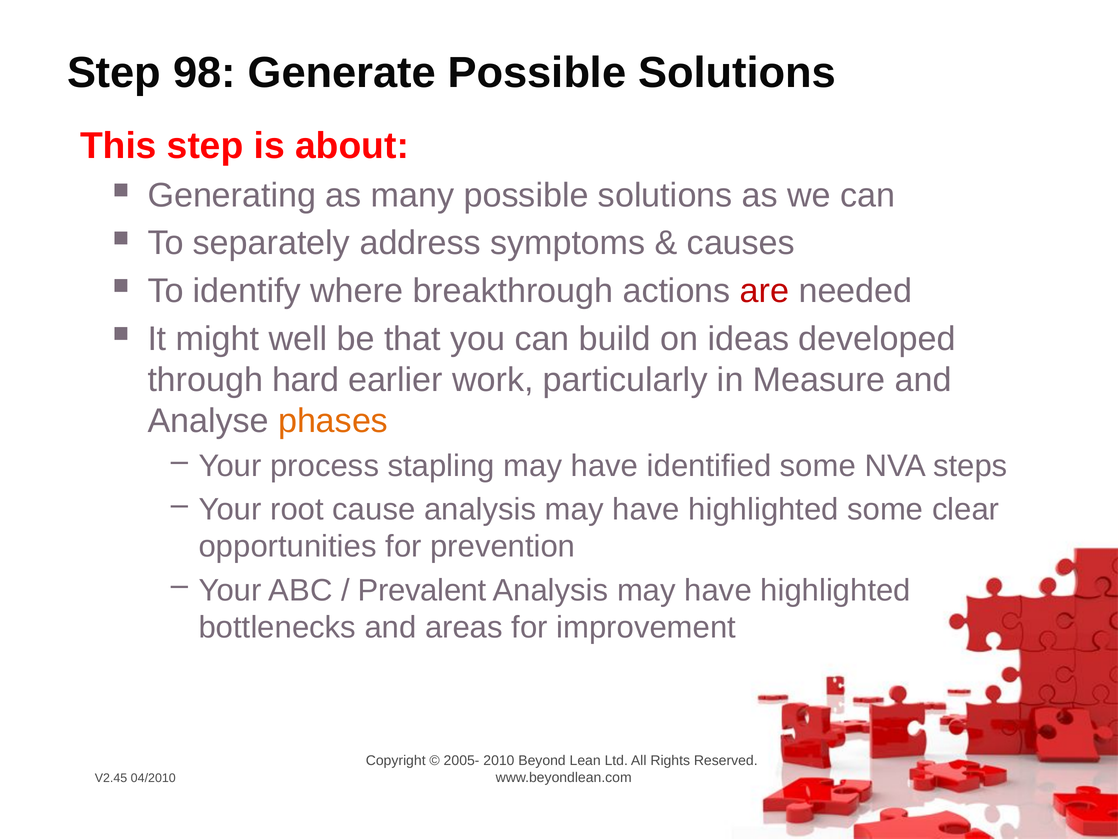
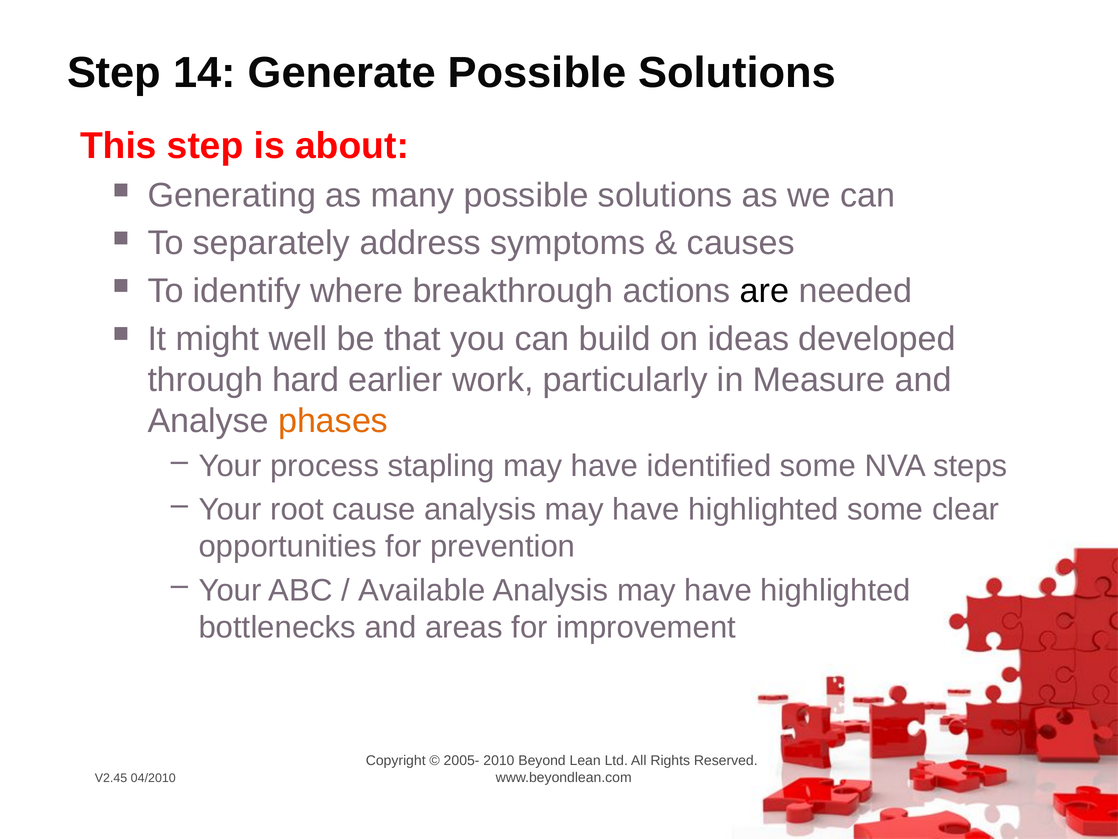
98: 98 -> 14 (204, 73)
are colour: red -> black (765, 291)
Prevalent: Prevalent -> Available (422, 590)
